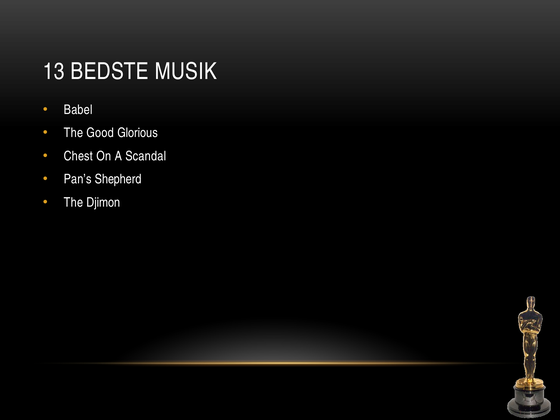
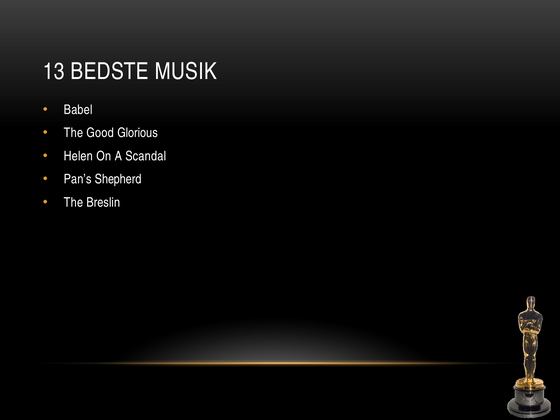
Chest: Chest -> Helen (78, 156)
Djimon: Djimon -> Breslin (103, 202)
